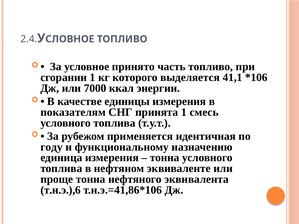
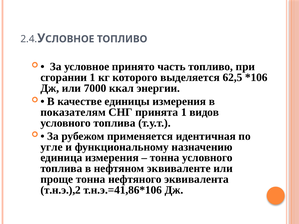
41,1: 41,1 -> 62,5 (232, 77)
смесь: смесь -> видов (204, 112)
году: году -> угле (52, 147)
т.н.э.),6: т.н.э.),6 -> т.н.э.),2 (61, 190)
